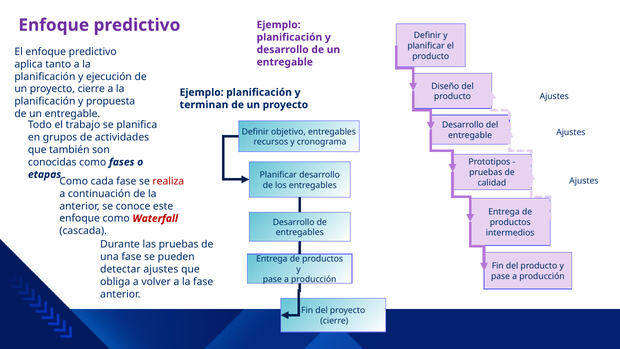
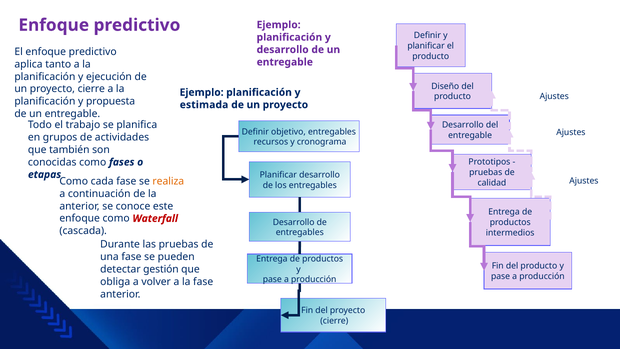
terminan: terminan -> estimada (204, 105)
realiza colour: red -> orange (168, 181)
detectar ajustes: ajustes -> gestión (161, 269)
